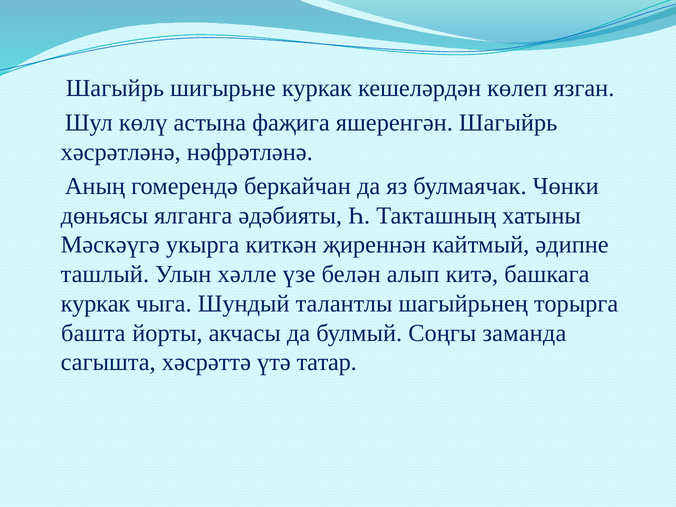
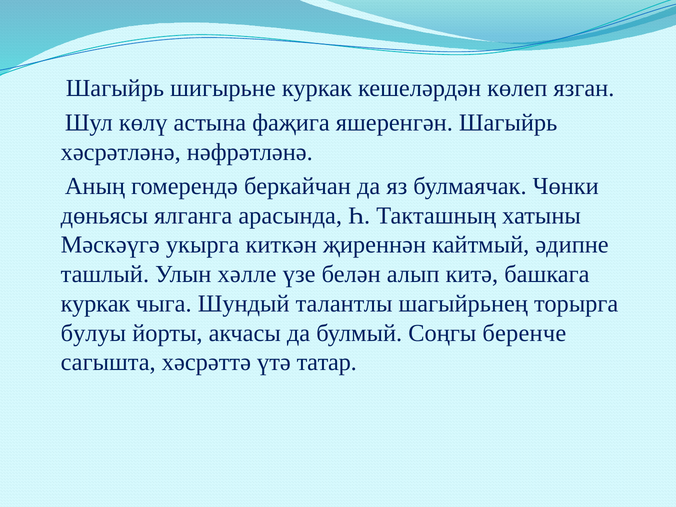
әдәбияты: әдәбияты -> арасында (290, 216)
башта: башта -> булуы (93, 333)
заманда: заманда -> беренче (524, 333)
